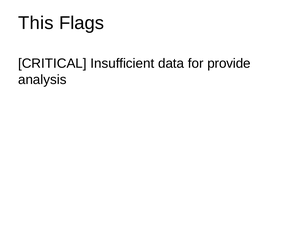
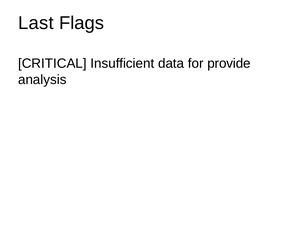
This: This -> Last (36, 23)
